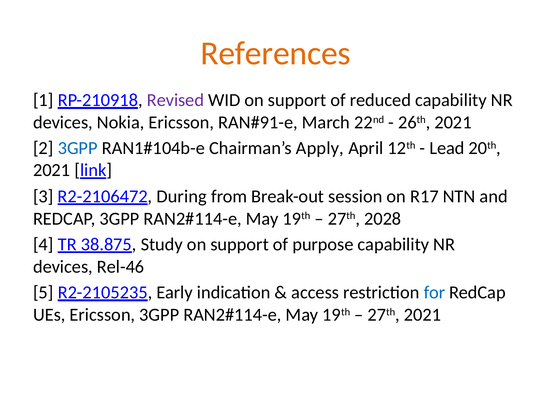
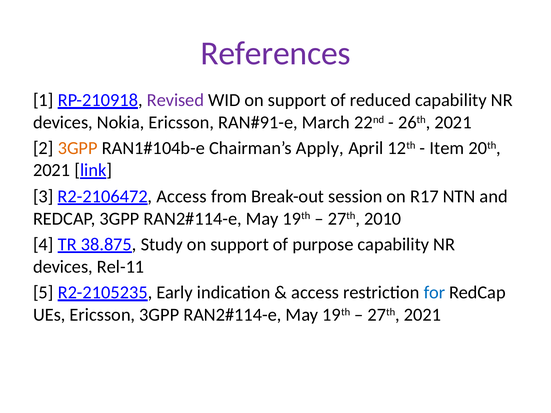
References colour: orange -> purple (276, 53)
3GPP colour: blue -> orange (78, 148)
Lead: Lead -> Item (447, 148)
R2-2106472 During: During -> Access (182, 196)
2028: 2028 -> 2010 (383, 219)
Rel-46: Rel-46 -> Rel-11 (121, 267)
